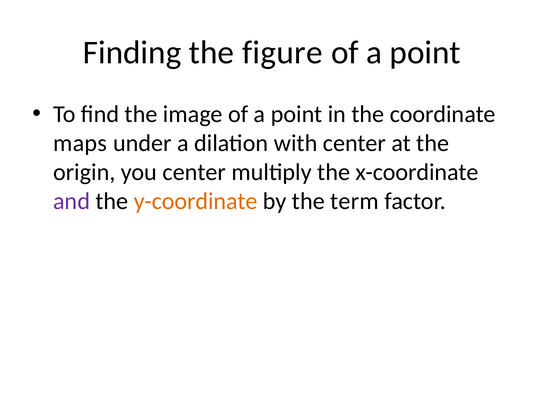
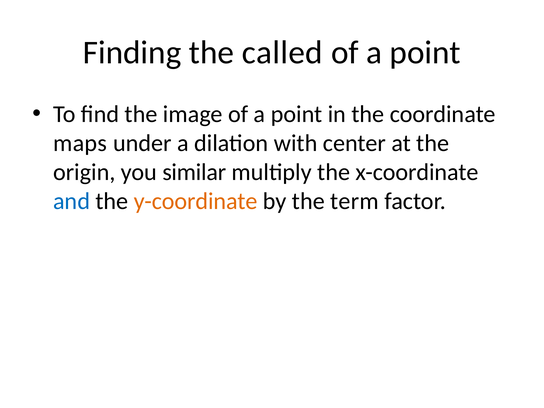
figure: figure -> called (282, 53)
you center: center -> similar (194, 172)
and colour: purple -> blue (72, 201)
